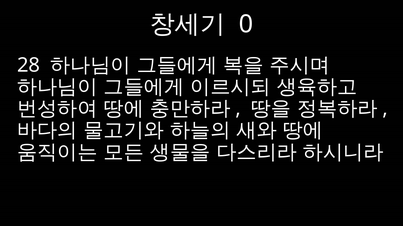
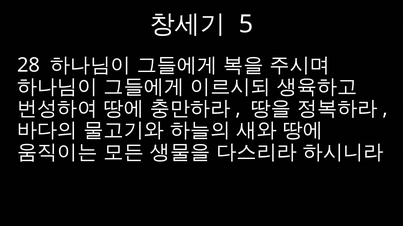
0: 0 -> 5 (246, 24)
